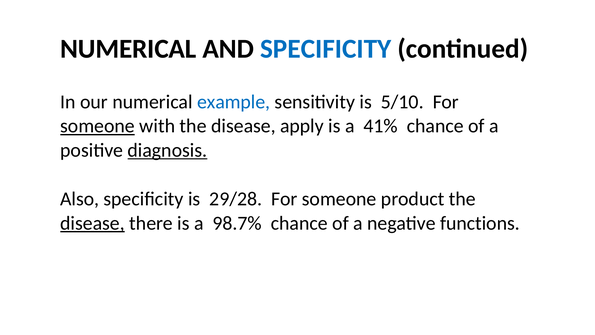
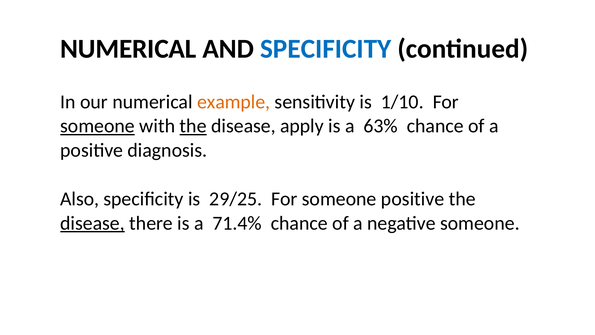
example colour: blue -> orange (234, 102)
5/10: 5/10 -> 1/10 (402, 102)
the underline: none -> present (193, 126)
41%: 41% -> 63% (381, 126)
diagnosis underline: present -> none (167, 150)
29/28: 29/28 -> 29/25 (236, 199)
someone product: product -> positive (413, 199)
98.7%: 98.7% -> 71.4% (237, 223)
negative functions: functions -> someone (480, 223)
